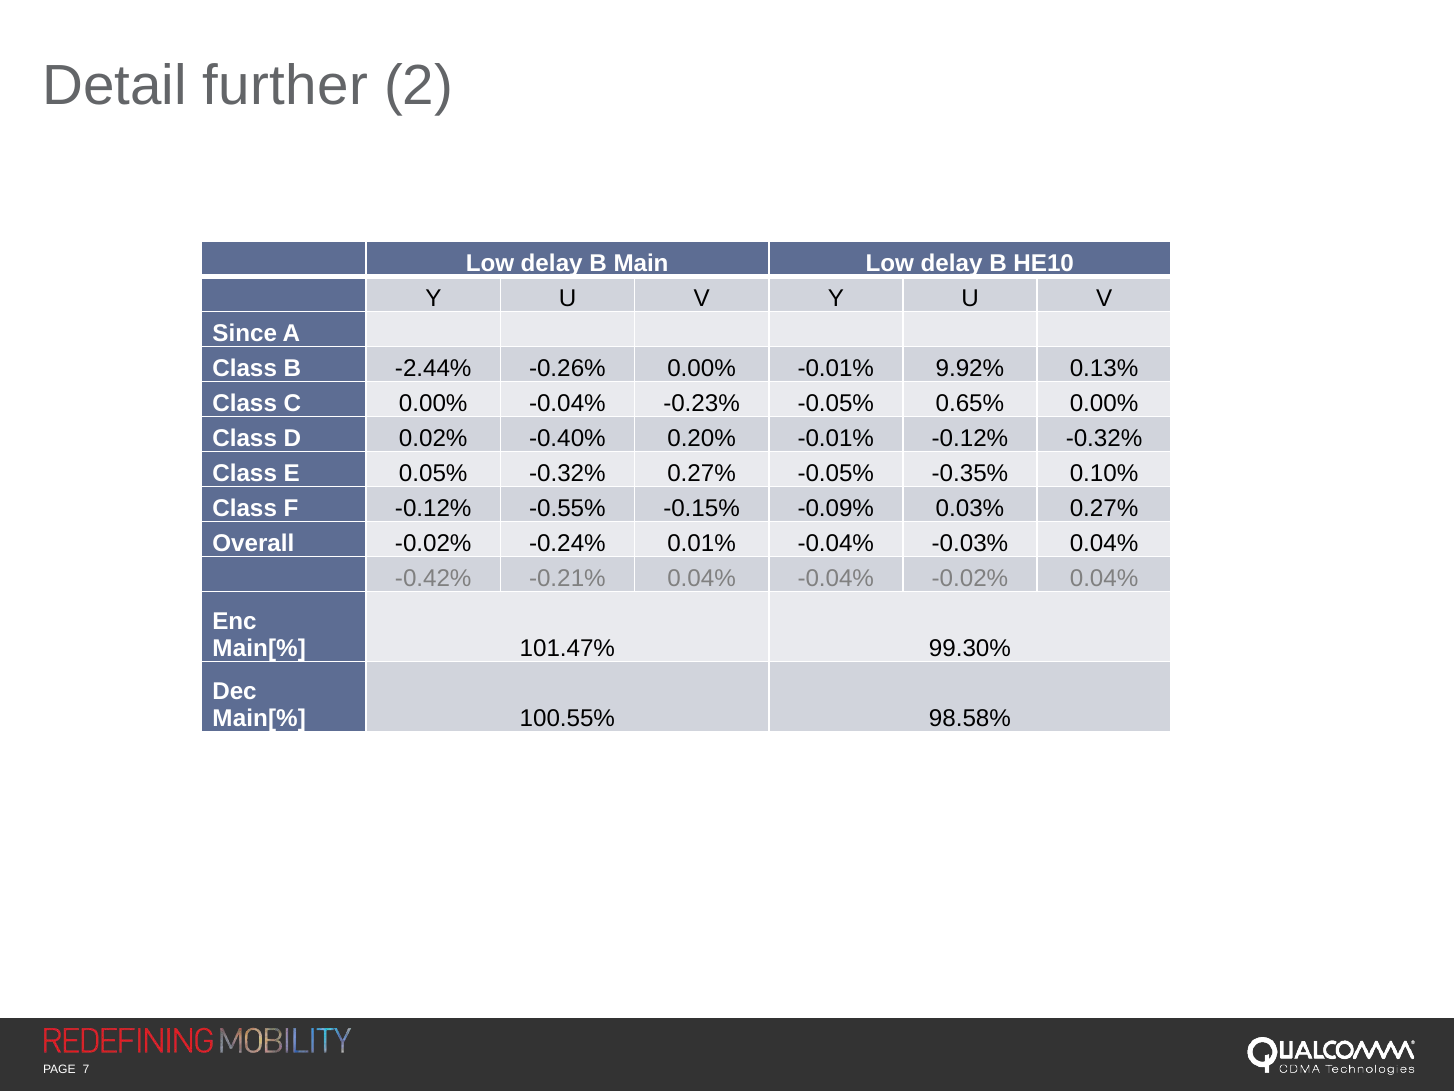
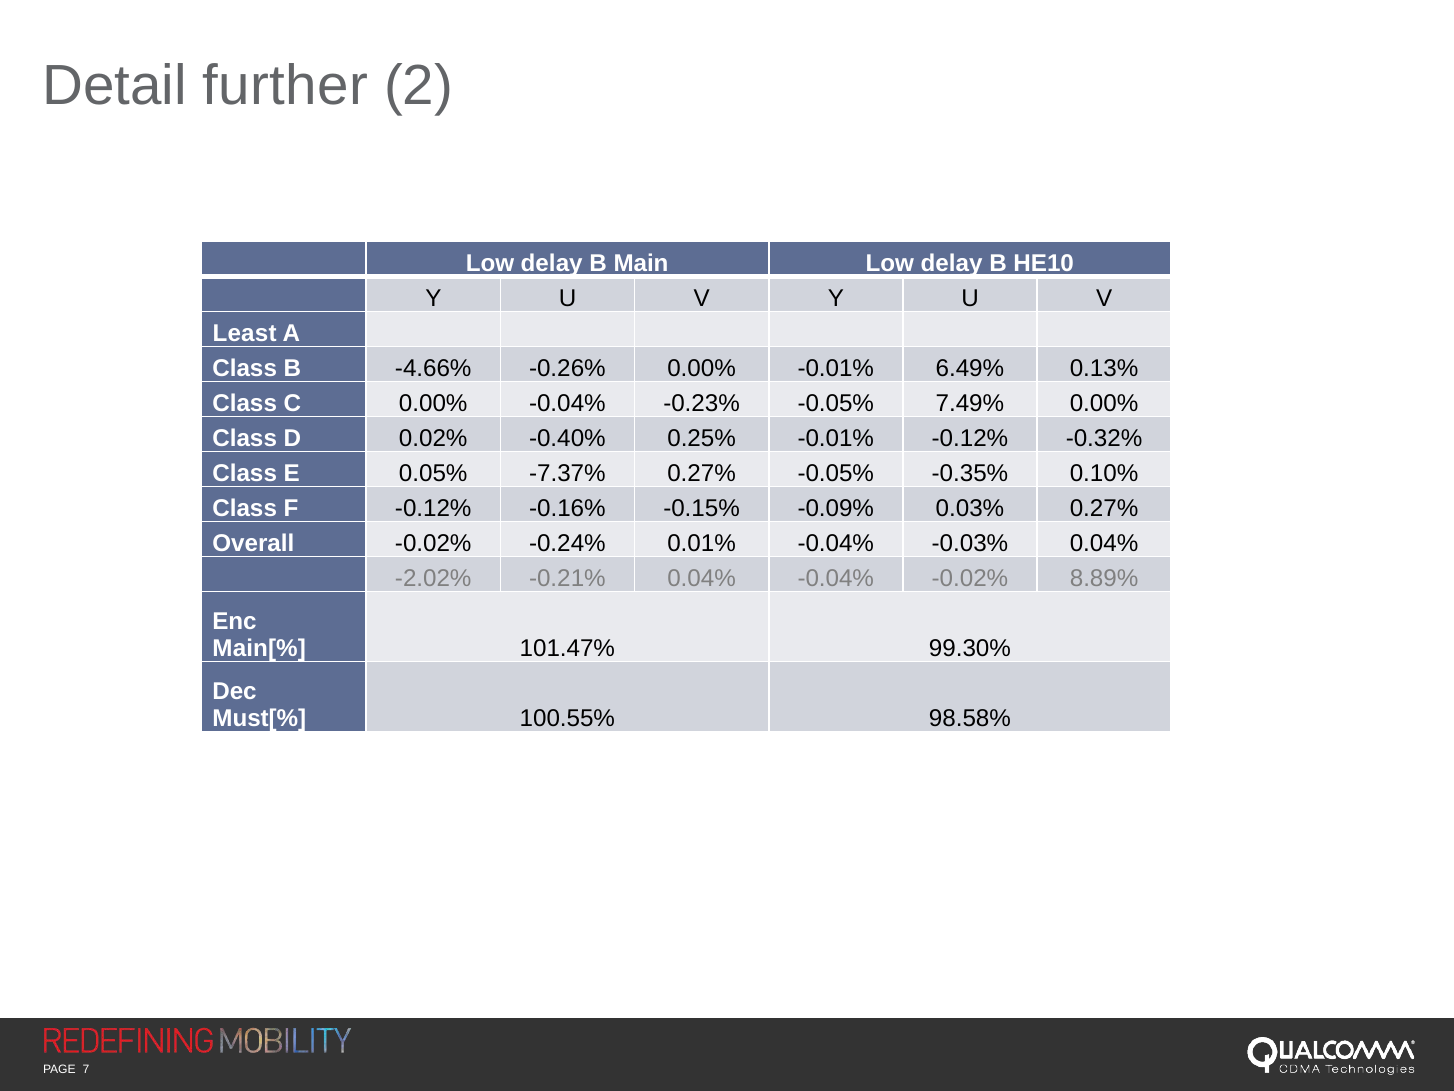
Since: Since -> Least (245, 333)
-2.44%: -2.44% -> -4.66% (433, 368)
9.92%: 9.92% -> 6.49% (970, 368)
0.65%: 0.65% -> 7.49% (970, 403)
0.20%: 0.20% -> 0.25% (702, 438)
0.05% -0.32%: -0.32% -> -7.37% (567, 473)
-0.55%: -0.55% -> -0.16% (567, 508)
-0.42%: -0.42% -> -2.02% (433, 578)
-0.02% 0.04%: 0.04% -> 8.89% (1104, 578)
Main[%: Main[% -> Must[% (259, 718)
